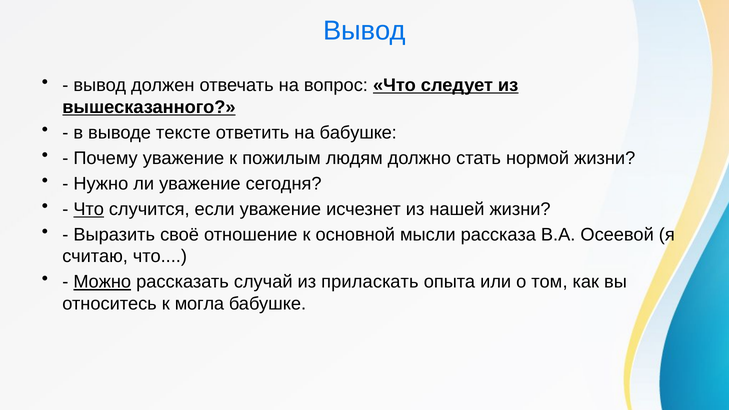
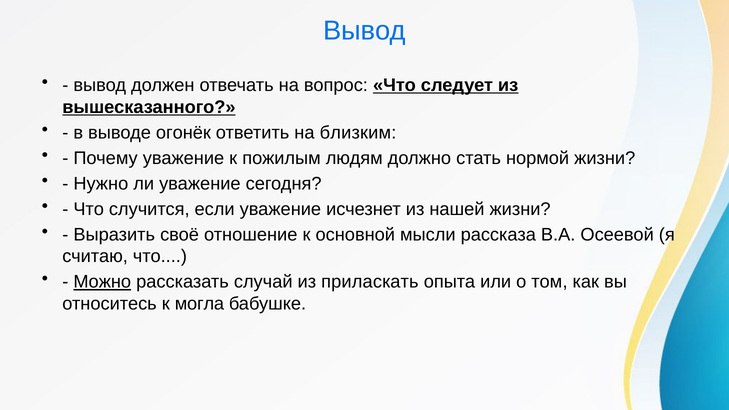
тексте: тексте -> огонёк (183, 133)
на бабушке: бабушке -> близким (358, 133)
Что underline: present -> none (89, 209)
